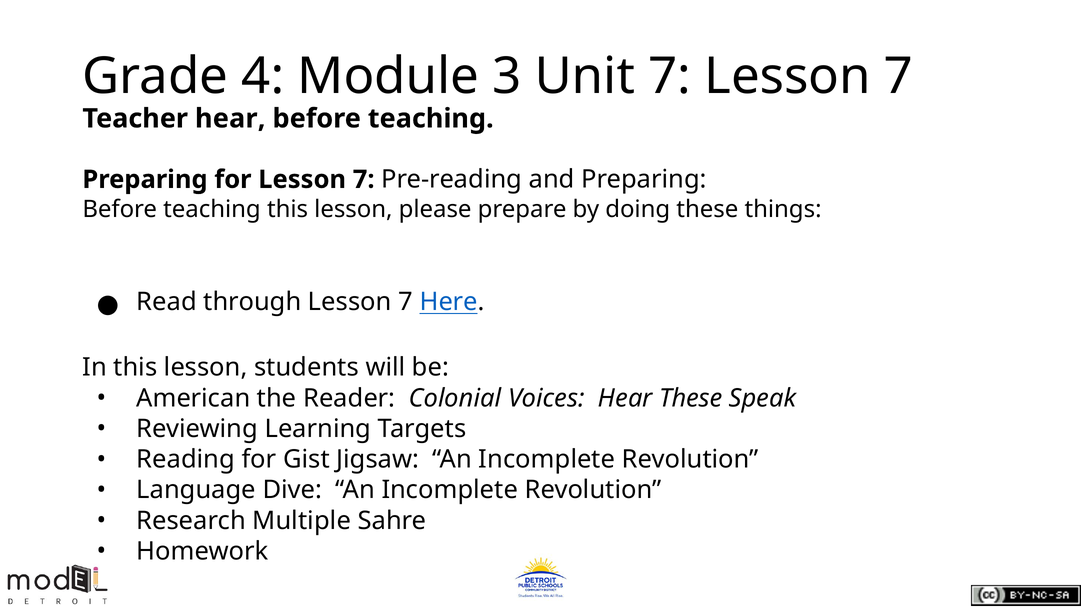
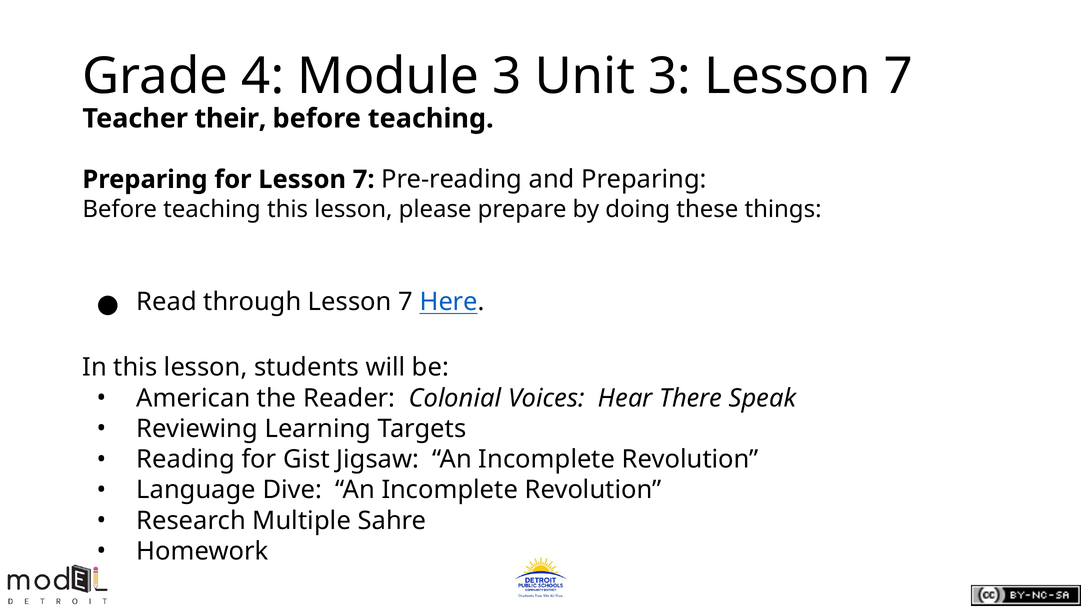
Unit 7: 7 -> 3 (670, 76)
Teacher hear: hear -> their (230, 119)
Hear These: These -> There (691, 398)
